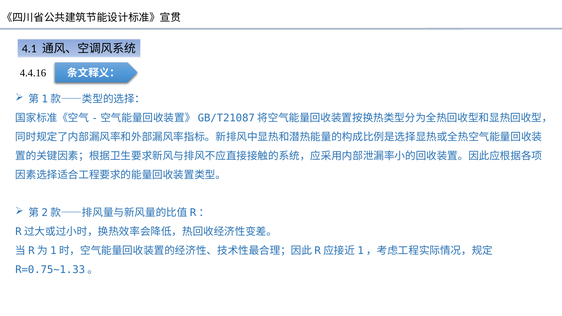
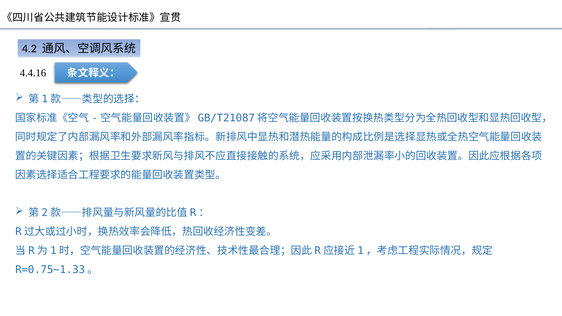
4.1: 4.1 -> 4.2 (29, 49)
